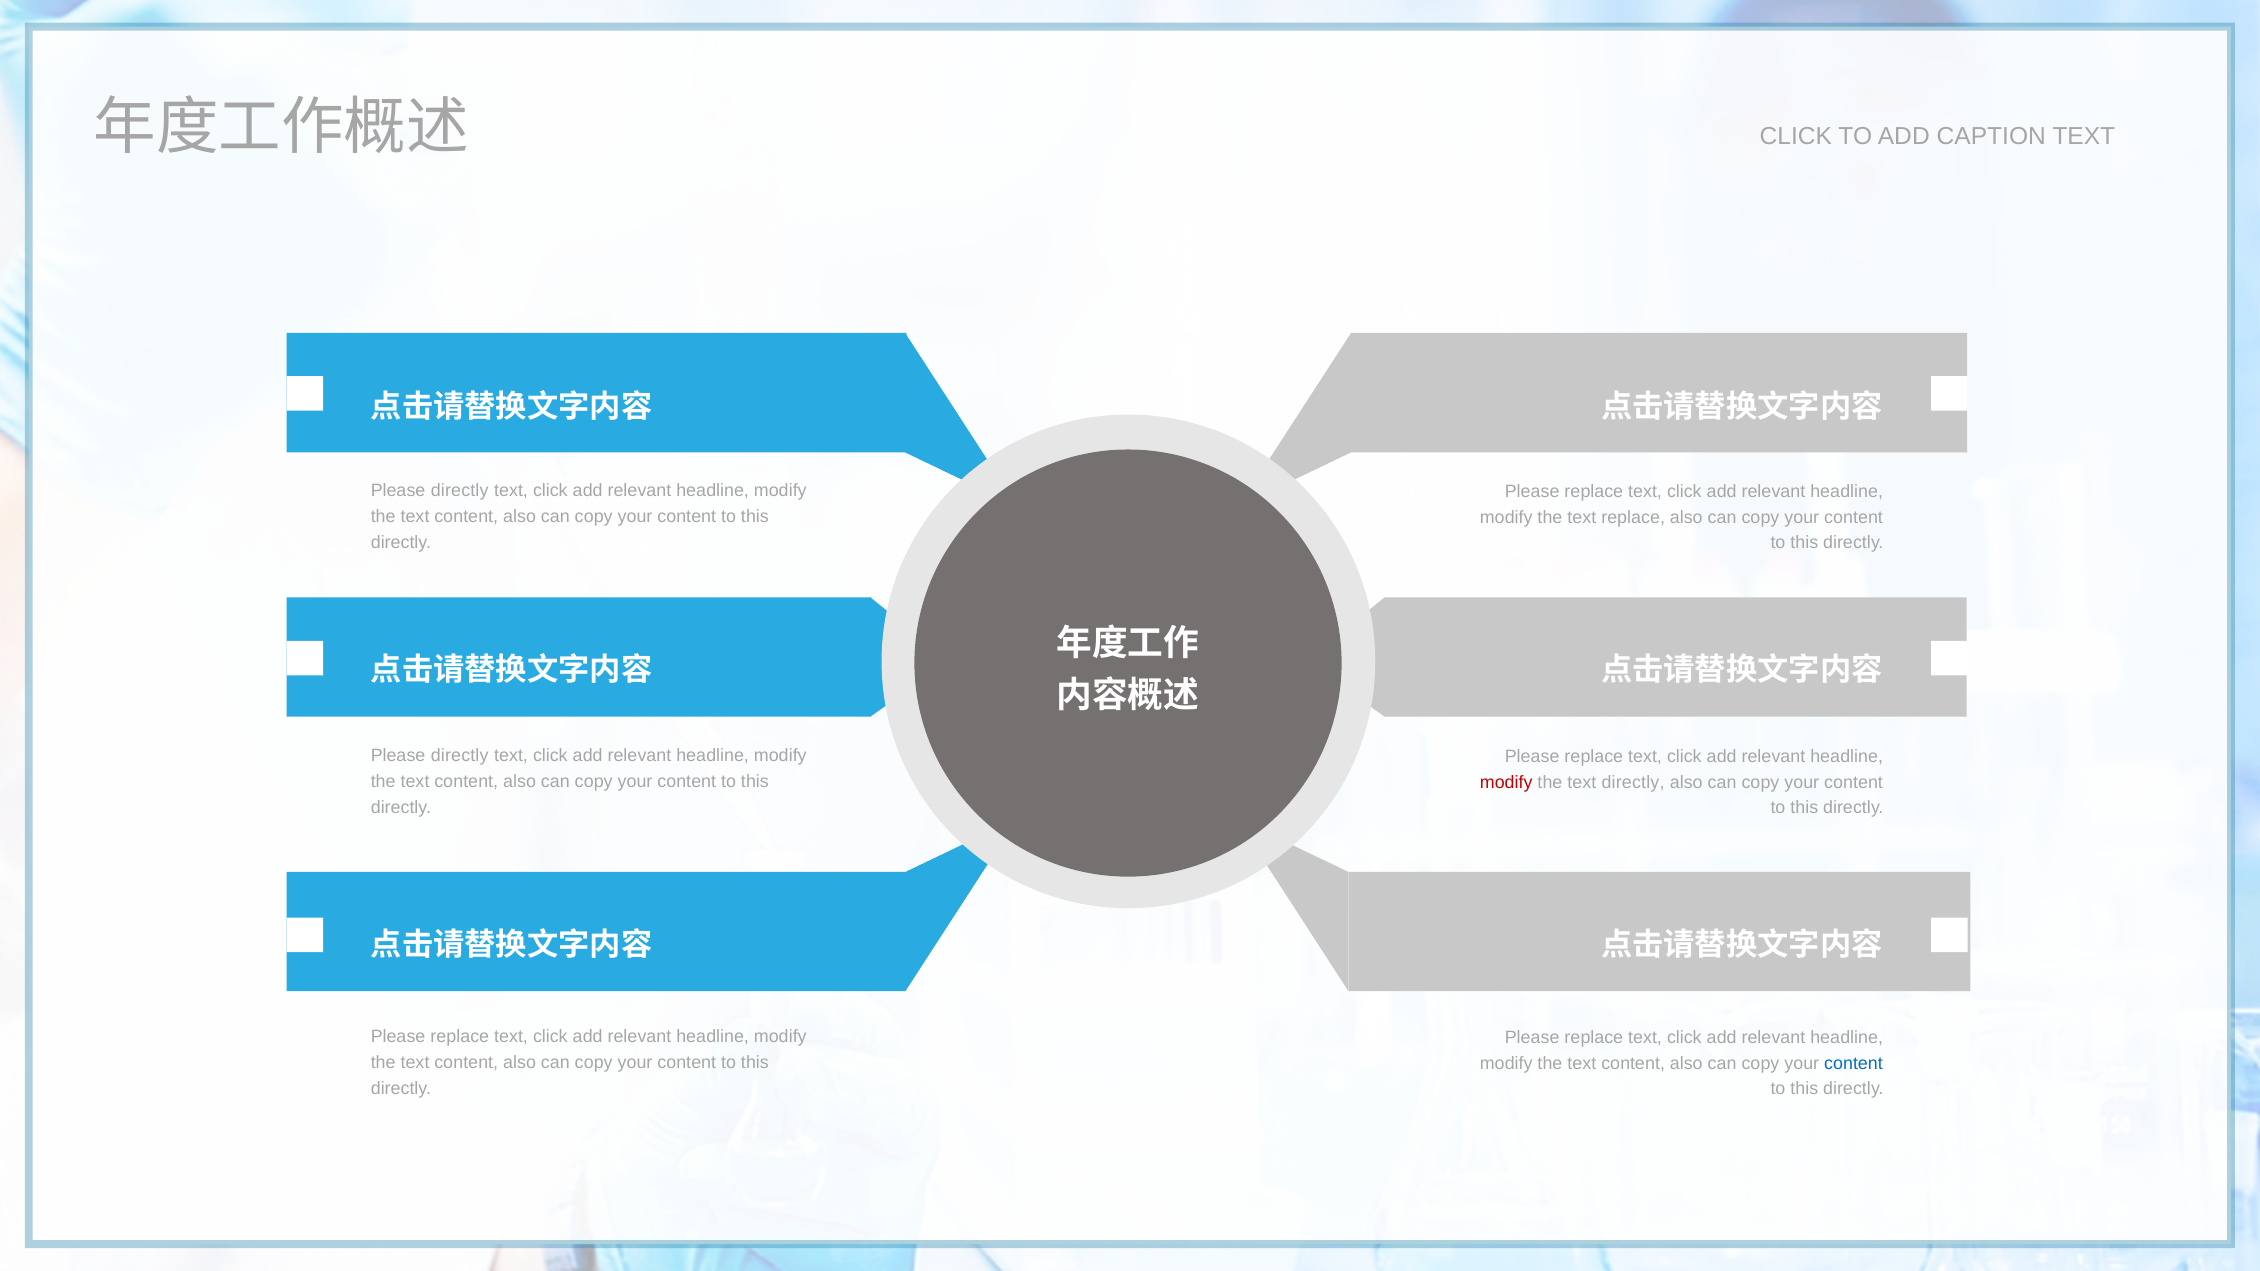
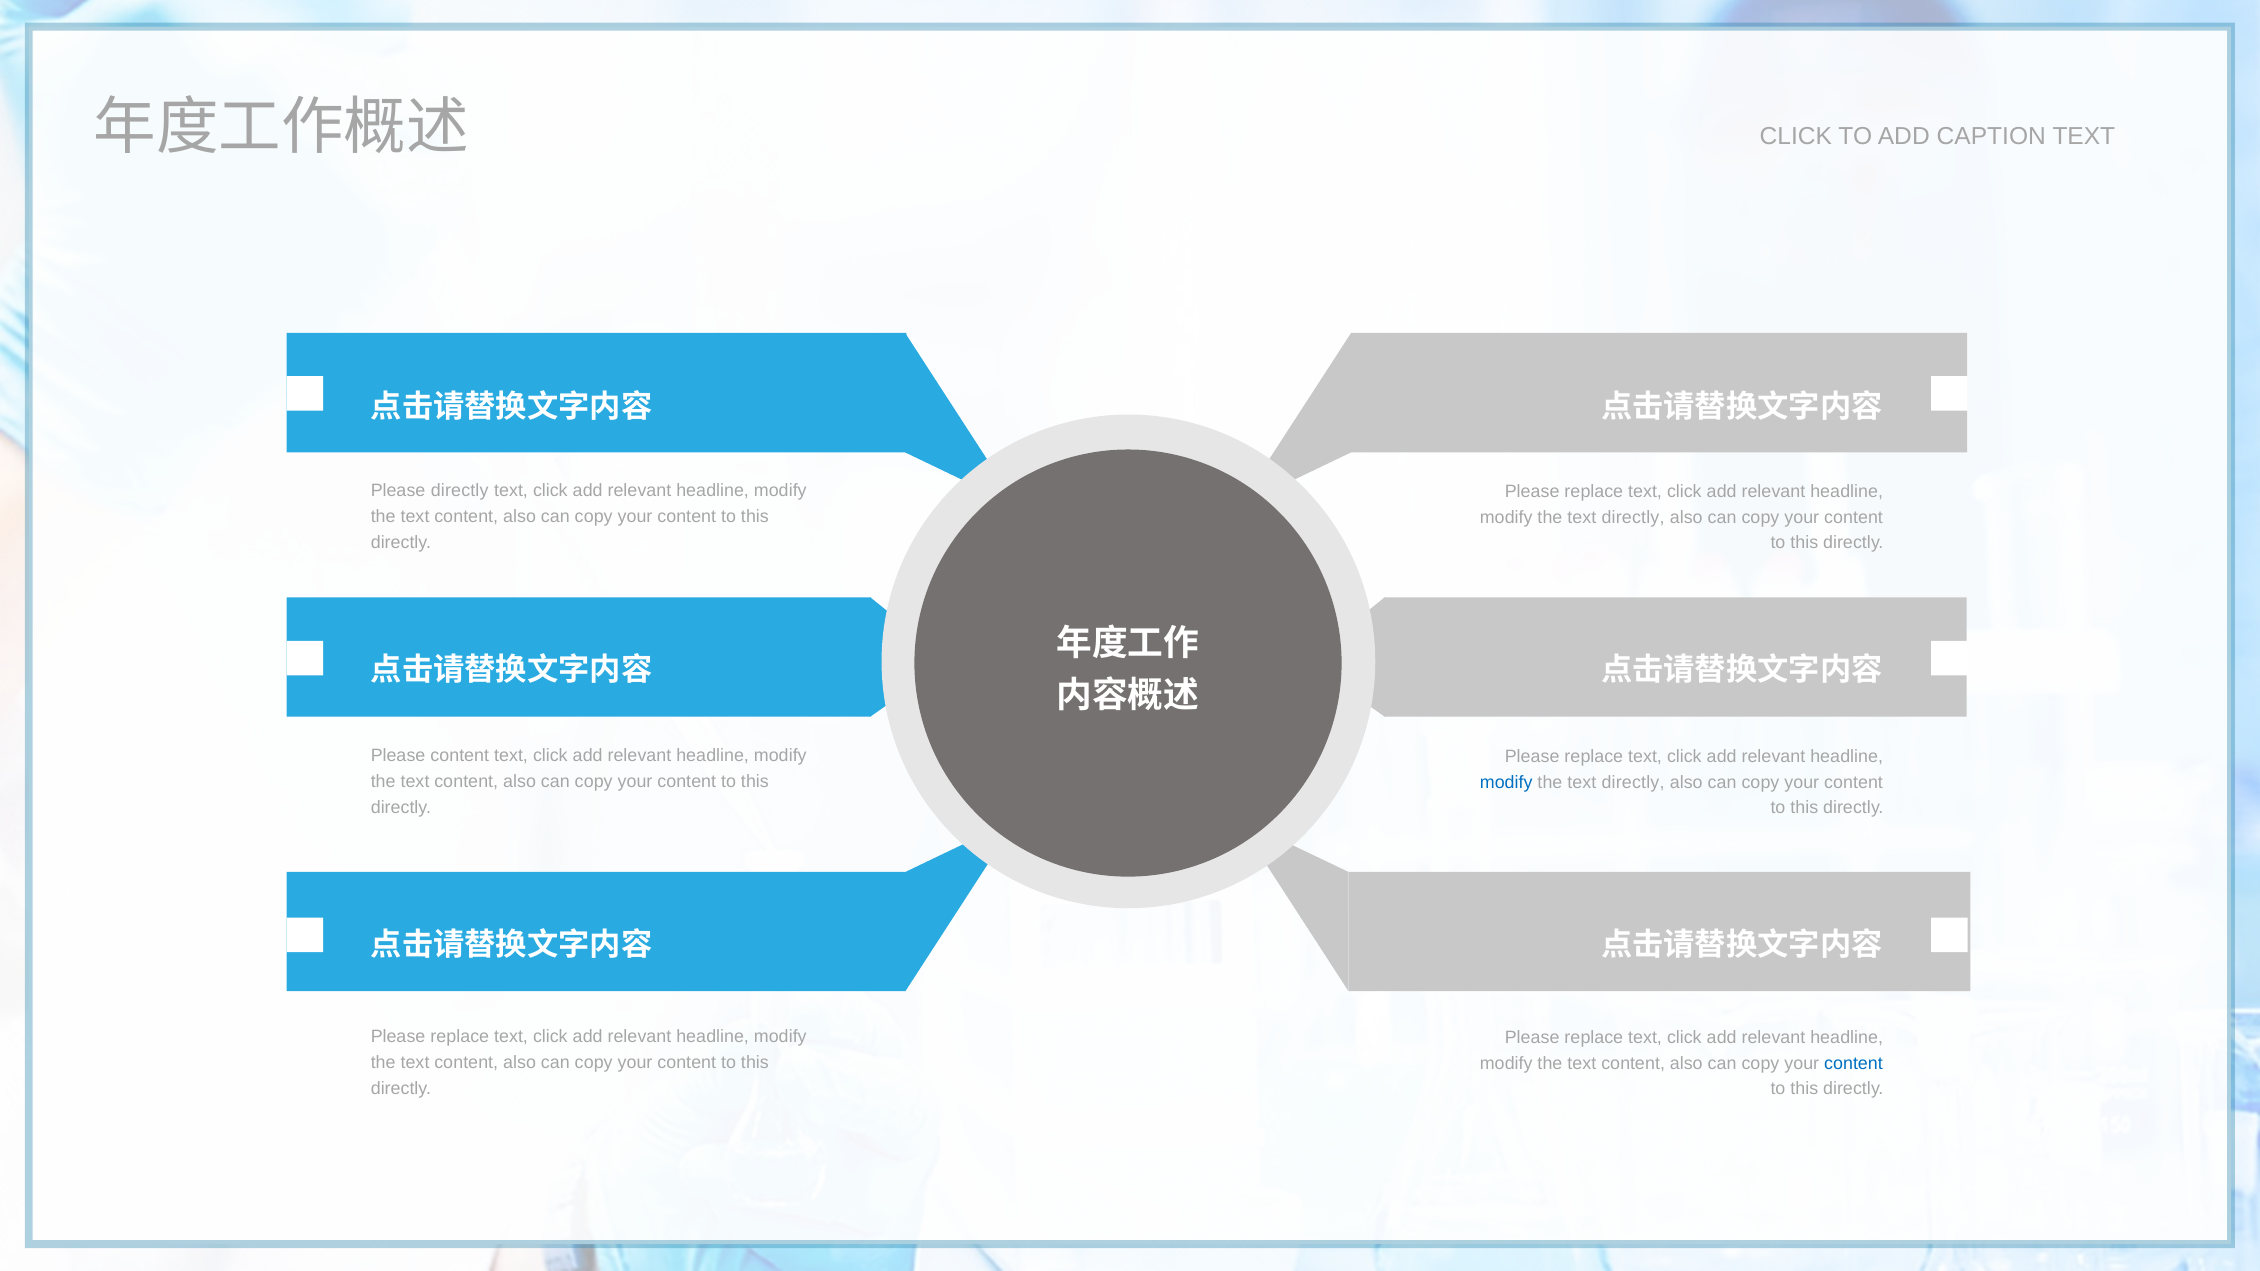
replace: replace -> directly (1633, 517)
directly: directly -> content (460, 756)
modify colour: red -> blue (1506, 782)
